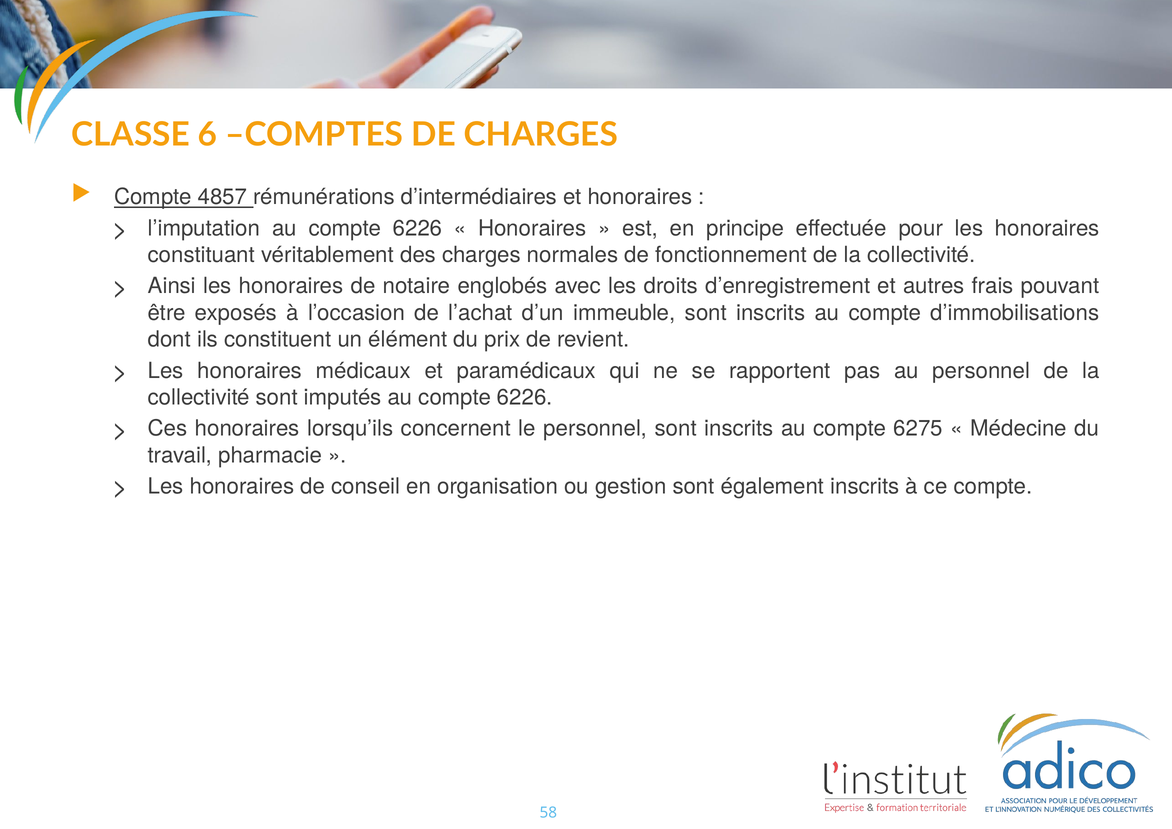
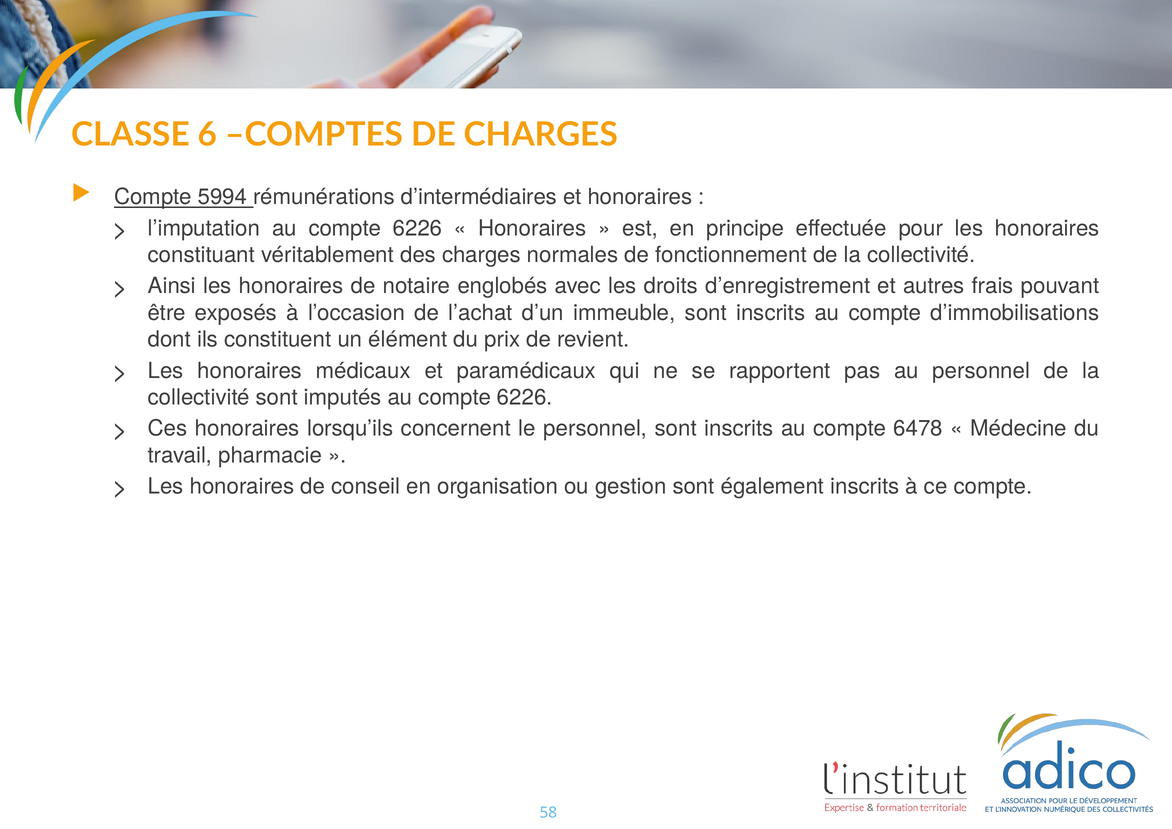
4857: 4857 -> 5994 (222, 197)
6275: 6275 -> 6478 (918, 428)
